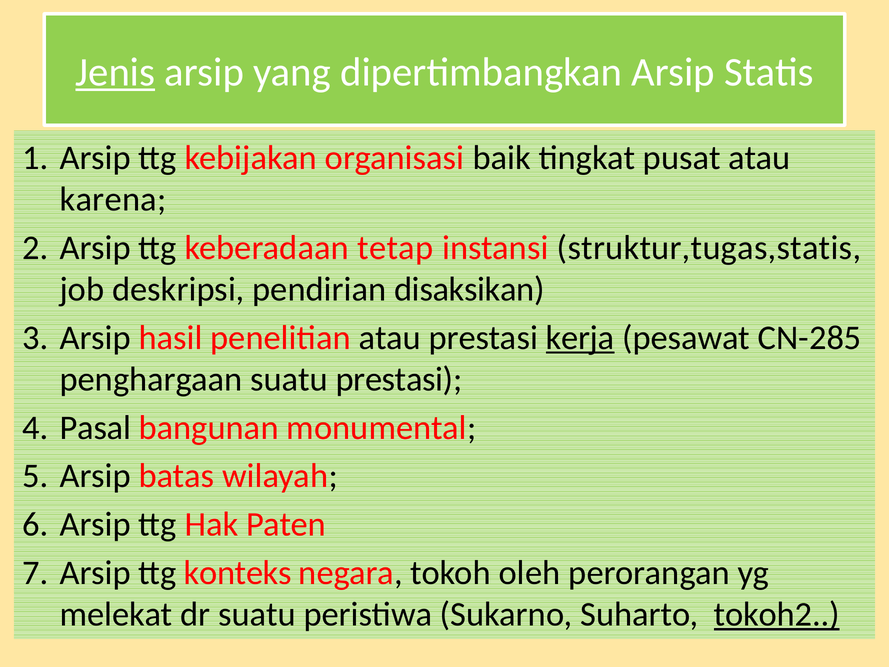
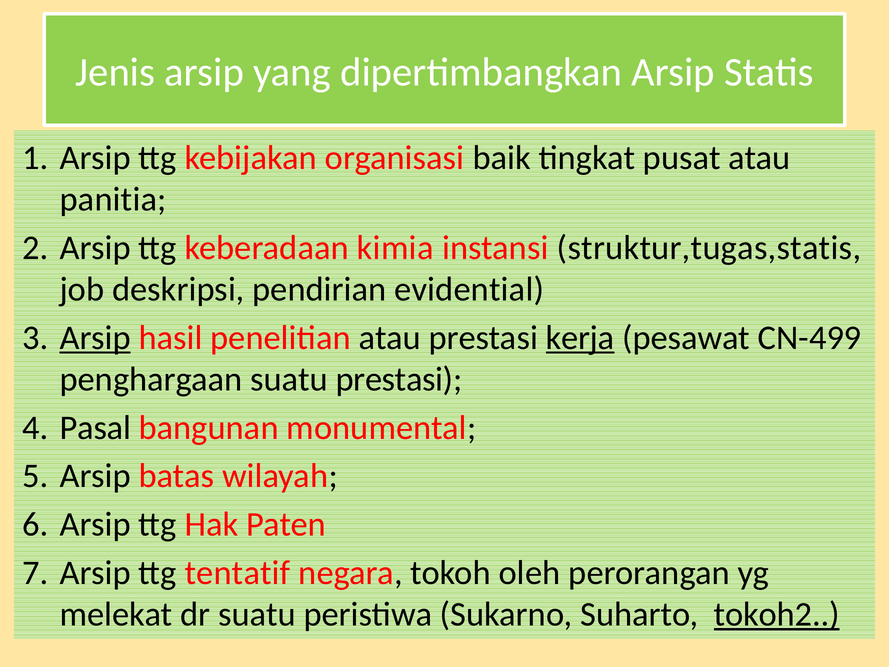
Jenis underline: present -> none (115, 72)
karena: karena -> panitia (113, 199)
tetap: tetap -> kimia (395, 248)
disaksikan: disaksikan -> evidential (469, 289)
Arsip underline: none -> present (95, 338)
CN-285: CN-285 -> CN-499 (810, 338)
konteks: konteks -> tentatif (238, 573)
